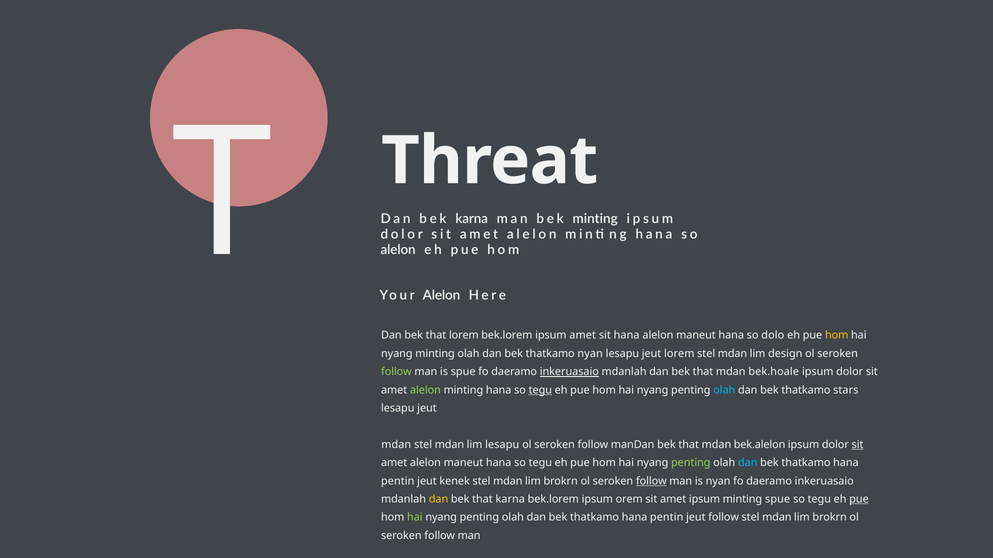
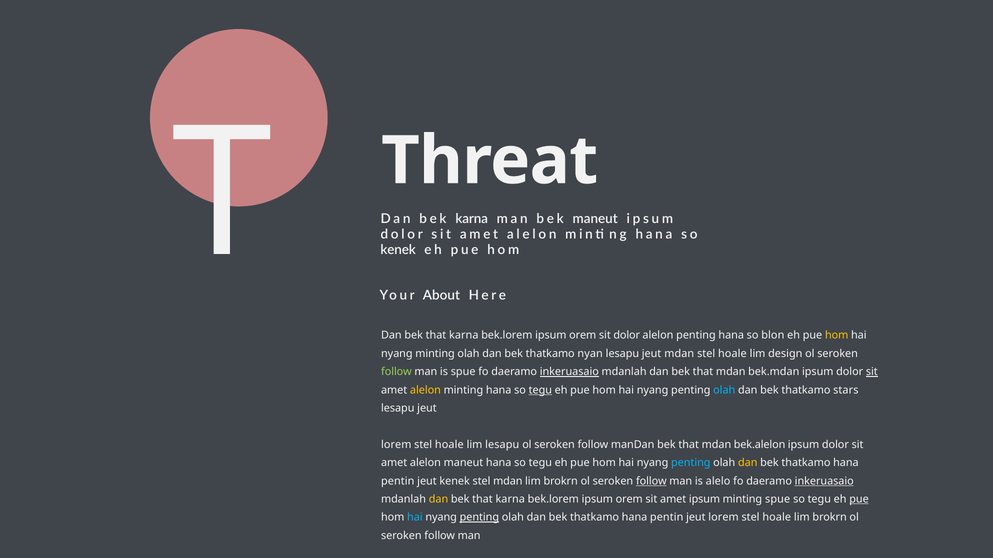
bek minting: minting -> maneut (595, 219)
alelon: alelon -> kenek (398, 250)
Your Alelon: Alelon -> About (441, 296)
lorem: lorem -> karna (464, 336)
amet: amet -> orem (583, 336)
sit hana: hana -> dolor (627, 336)
maneut: maneut -> penting (696, 336)
dolo: dolo -> blon (773, 336)
jeut lorem: lorem -> mdan (679, 354)
mdan: mdan -> hoale (732, 354)
bek.hoale: bek.hoale -> bek.mdan (774, 372)
sit underline: none -> present (872, 372)
alelon colour: light green -> yellow (425, 390)
mdan: mdan -> lorem (396, 445)
mdan: mdan -> hoale (449, 445)
sit underline: present -> none (858, 445)
penting colour: light green -> light blue (691, 463)
dan colour: light blue -> yellow (748, 463)
is nyan: nyan -> alelo (718, 481)
inkeruasaio underline: none -> present (824, 481)
hai colour: light green -> light blue (415, 518)
penting underline: none -> present (479, 518)
follow: follow -> lorem (724, 518)
mdan: mdan -> hoale (777, 518)
